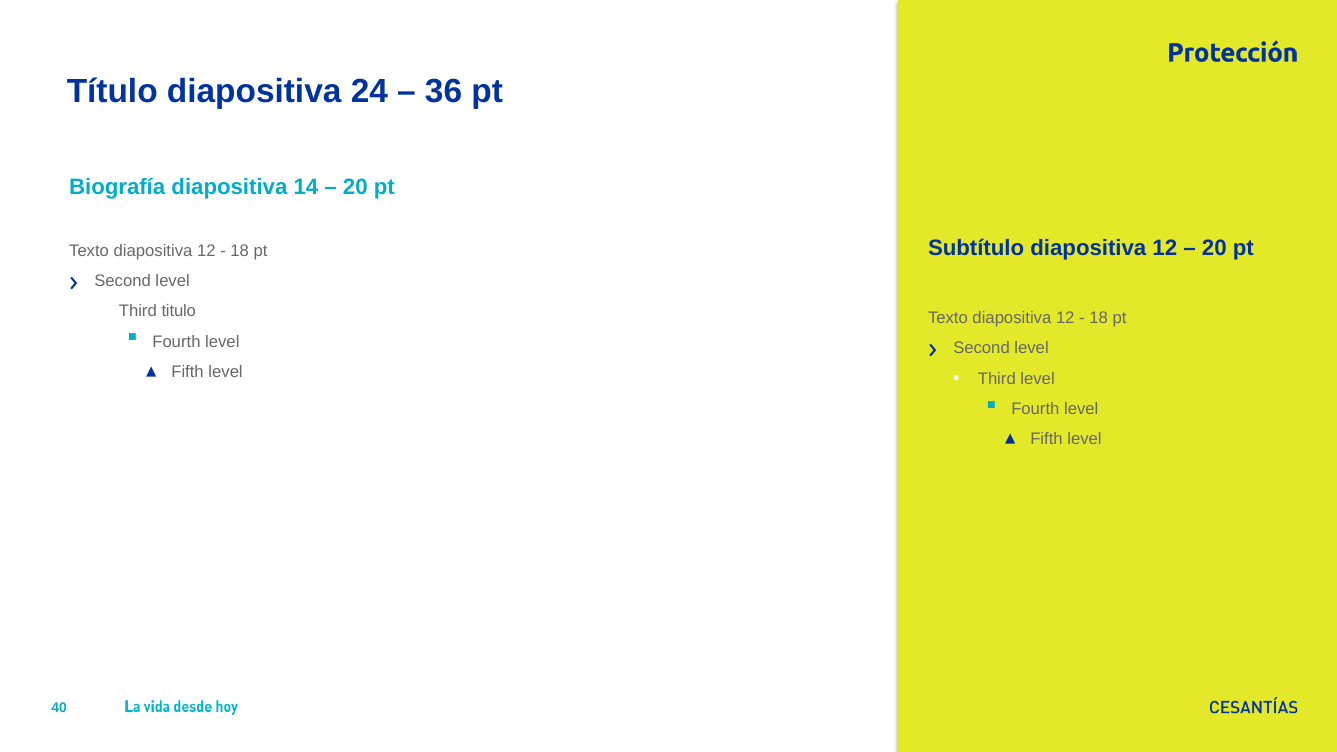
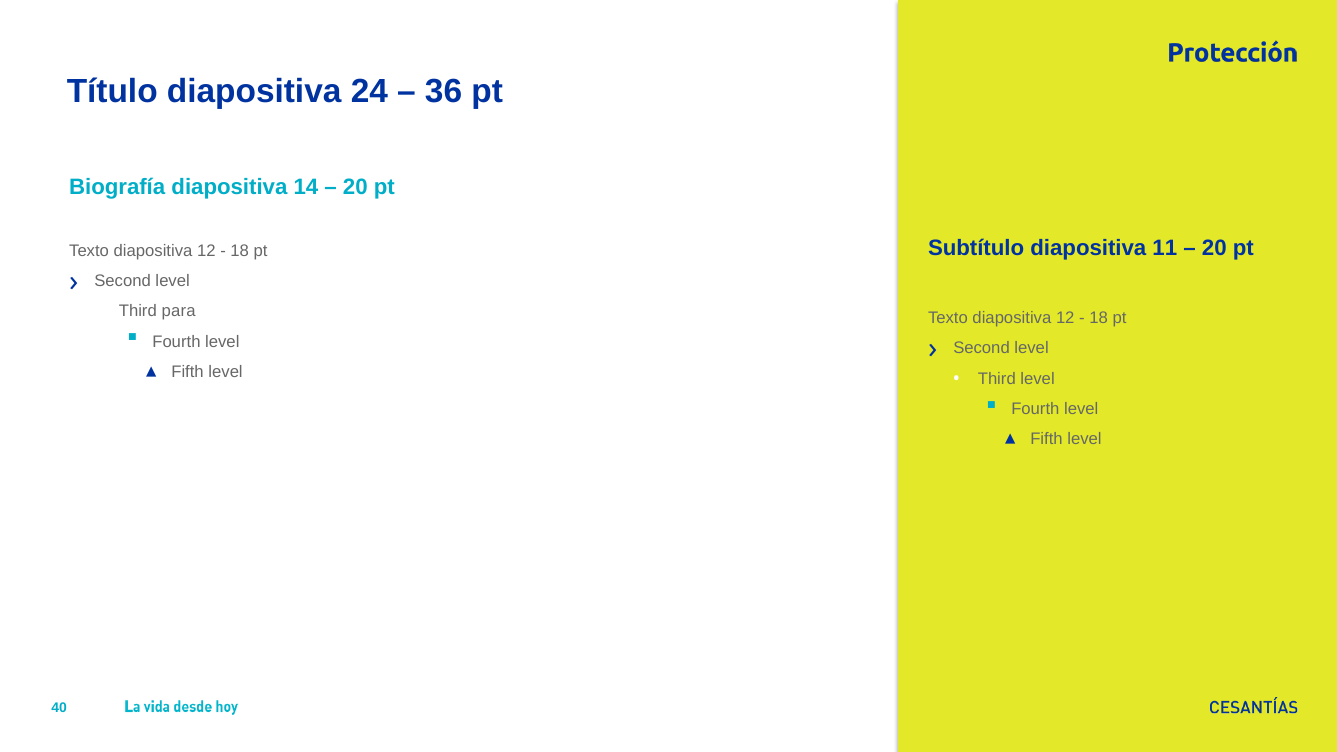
Subtítulo diapositiva 12: 12 -> 11 (1165, 249)
titulo: titulo -> para (179, 311)
